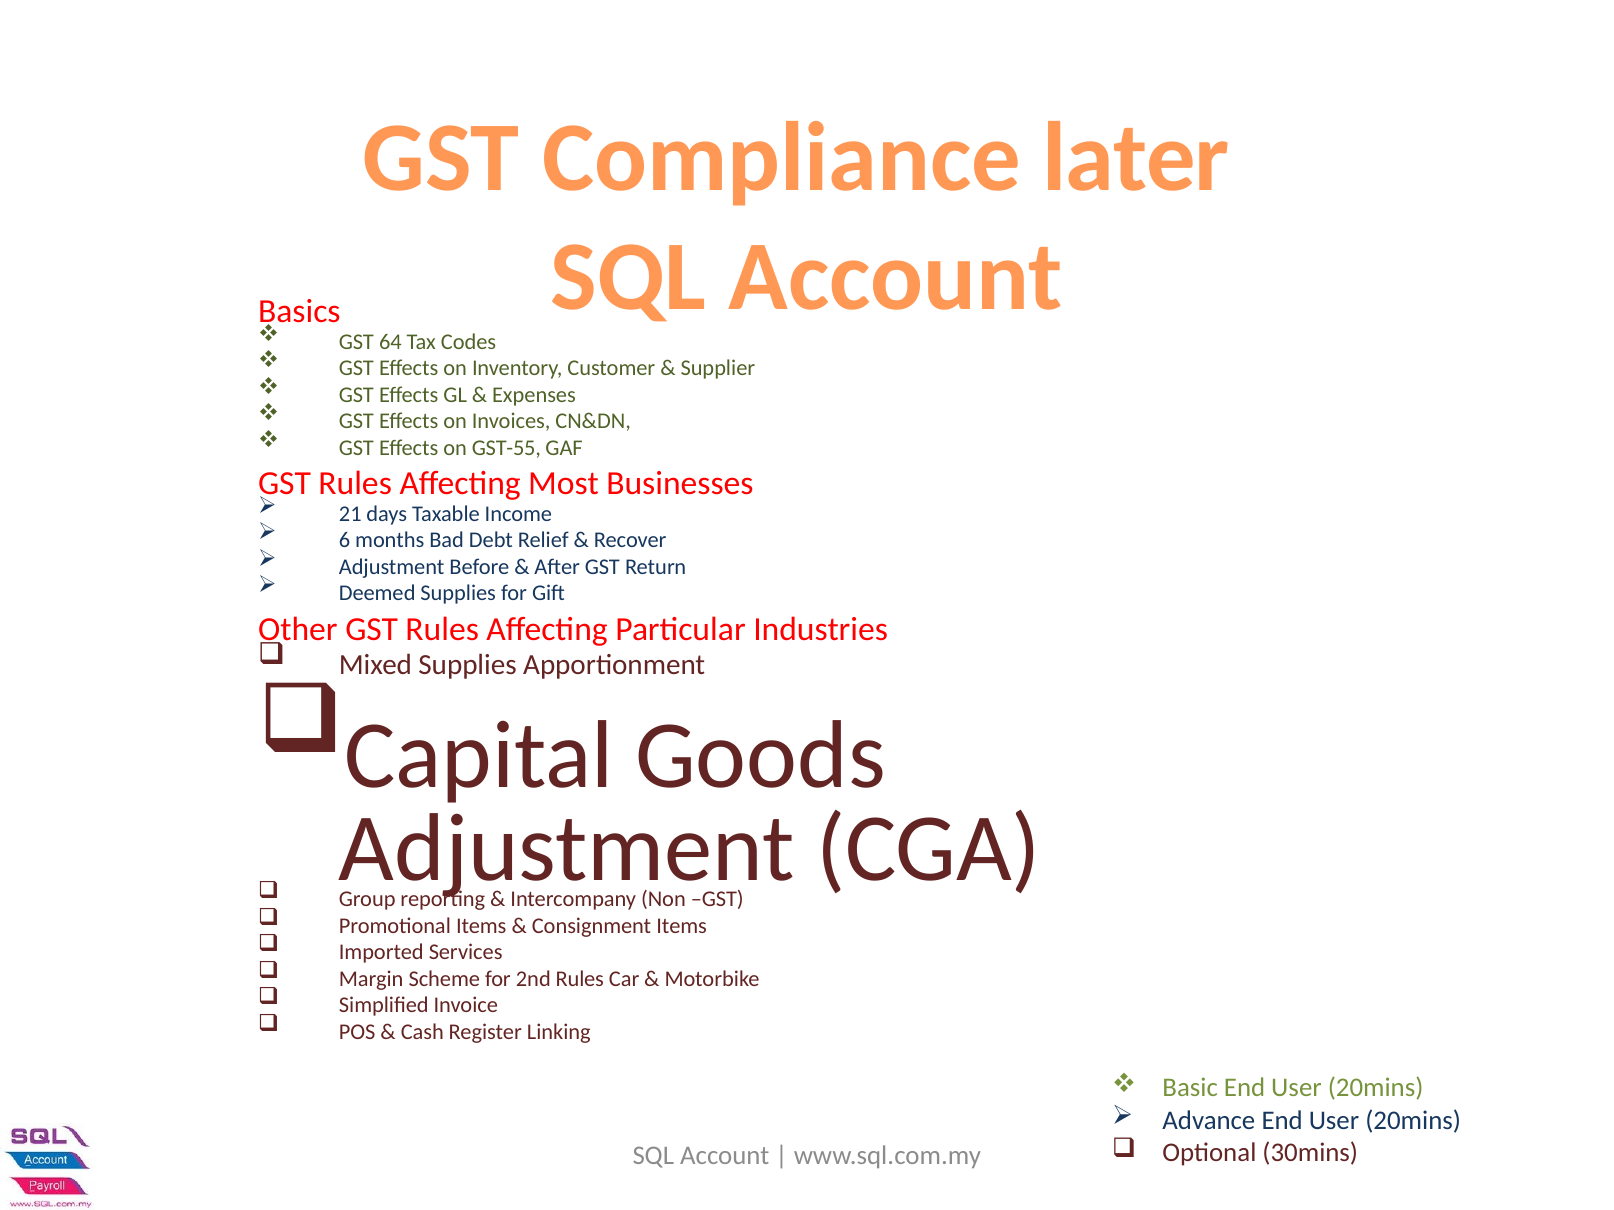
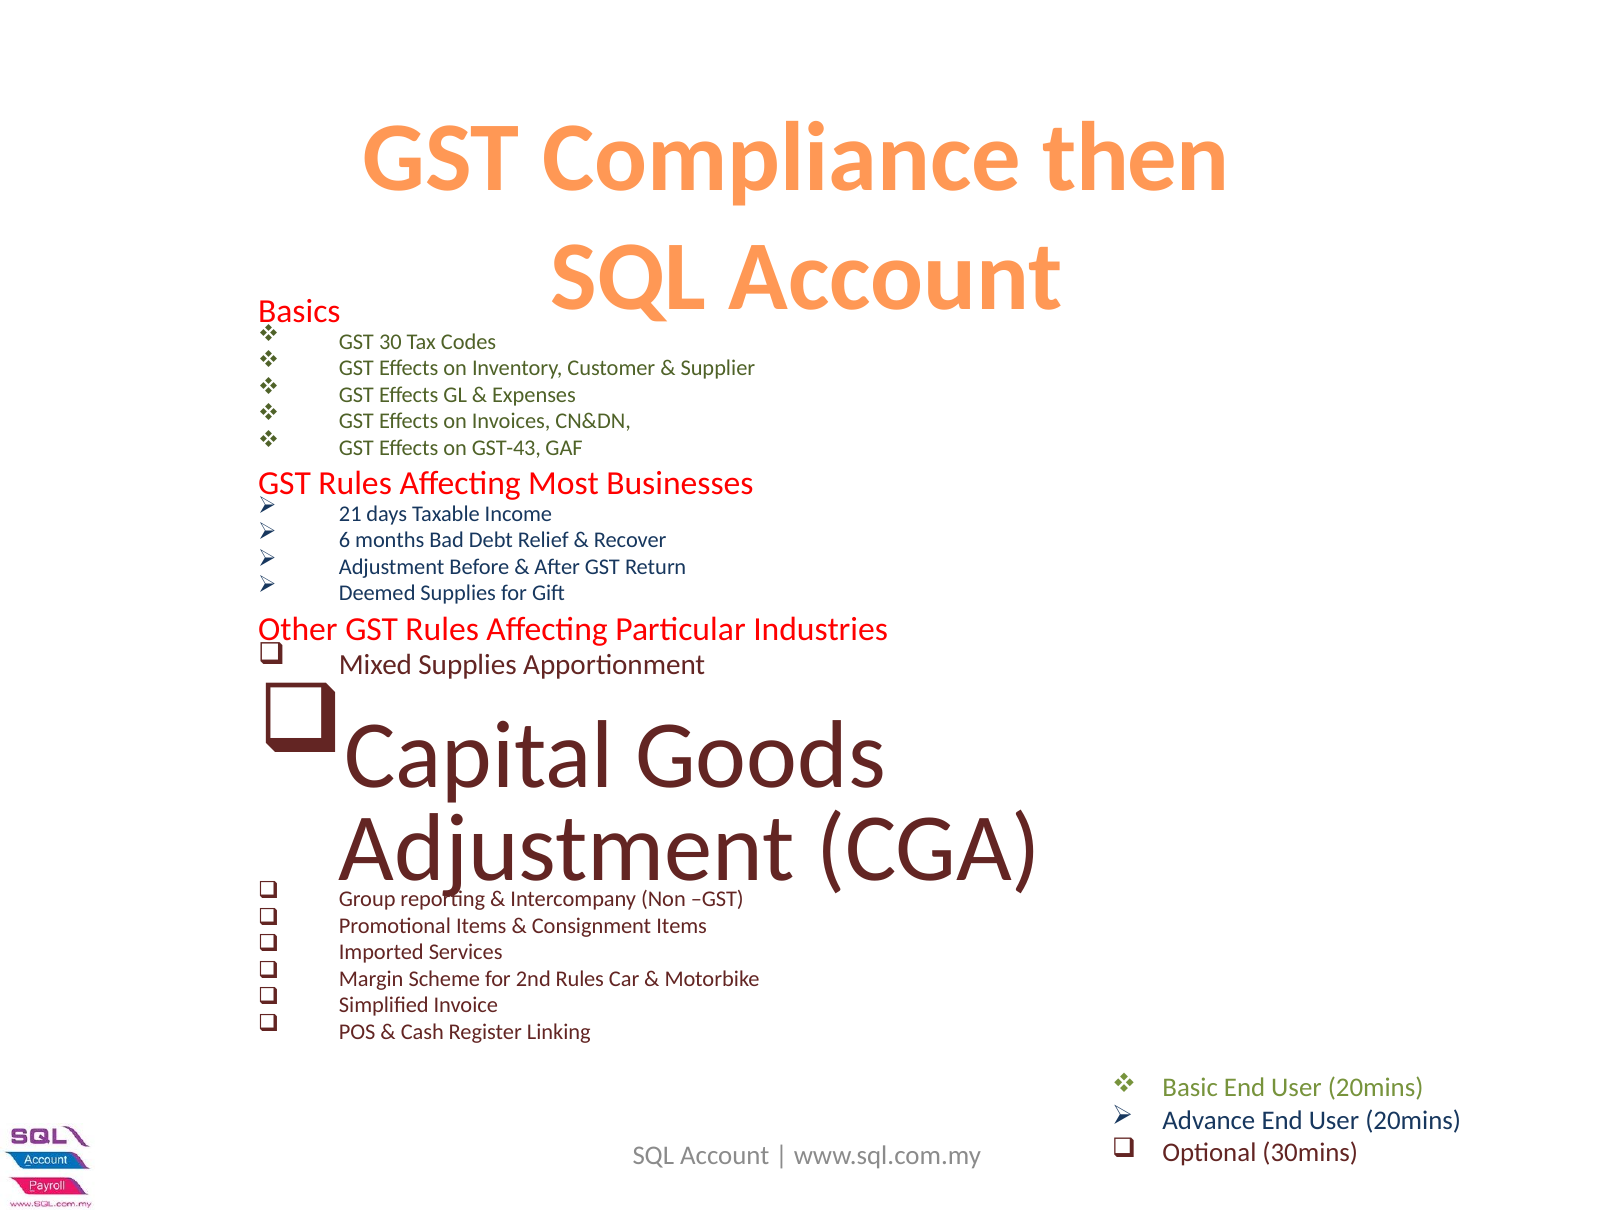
later: later -> then (1136, 158)
64: 64 -> 30 (390, 342)
GST-55: GST-55 -> GST-43 (506, 448)
